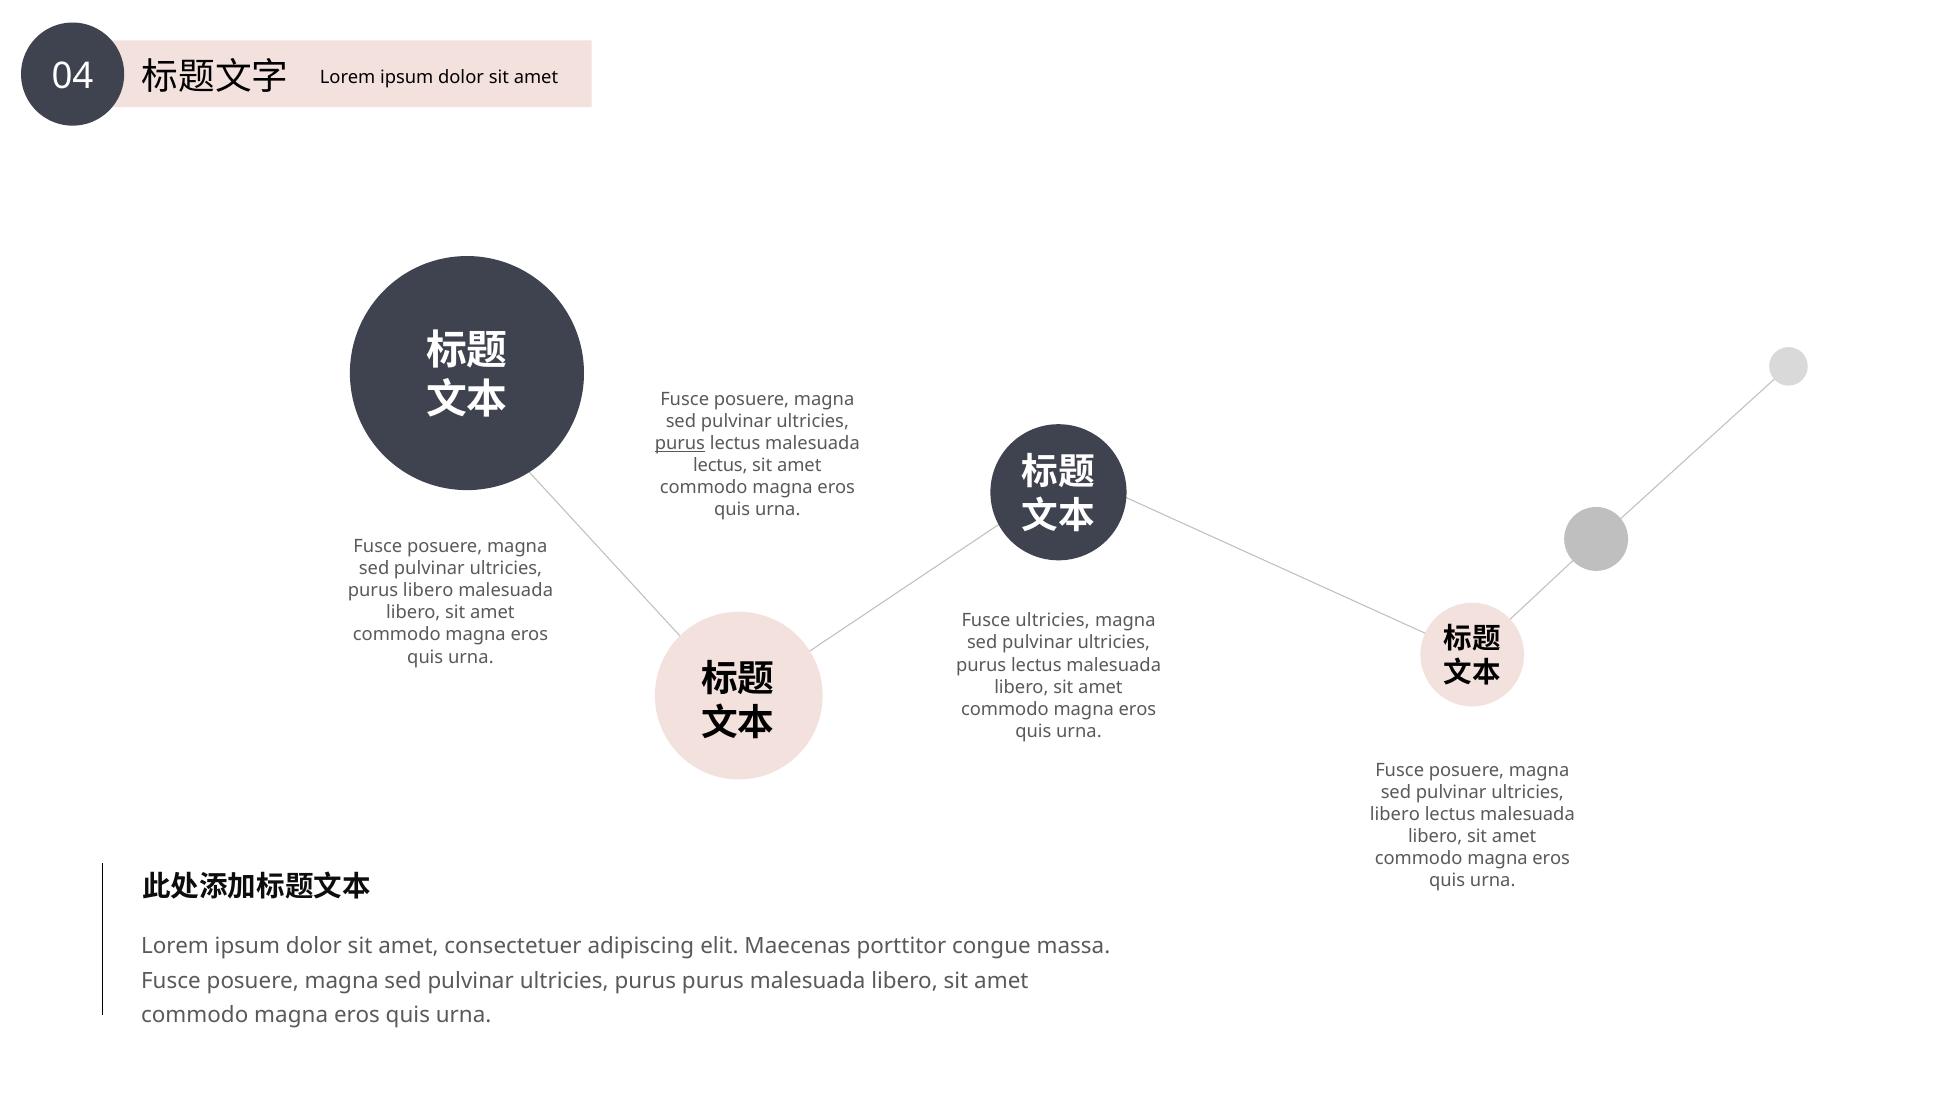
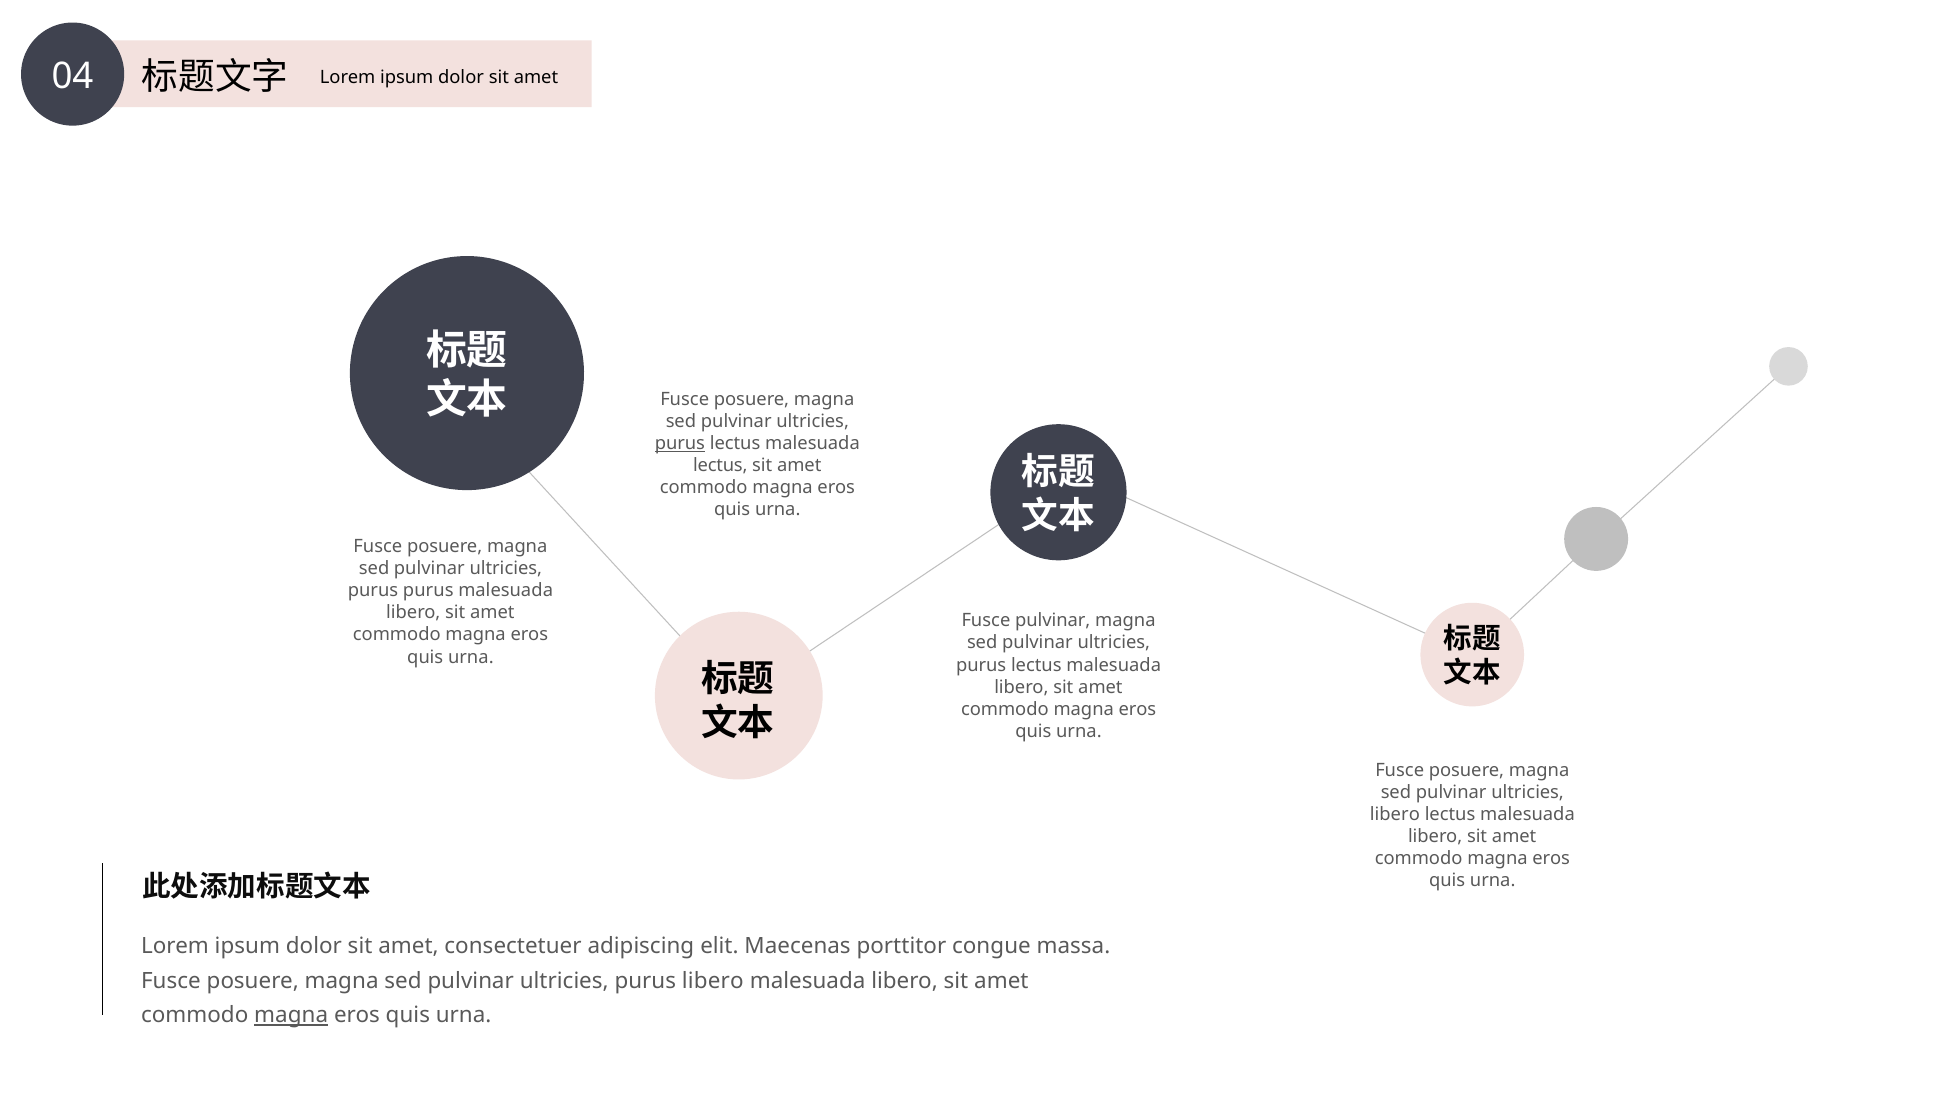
purus libero: libero -> purus (428, 591)
Fusce ultricies: ultricies -> pulvinar (1053, 621)
purus purus: purus -> libero (713, 981)
magna underline: none -> present (291, 1016)
